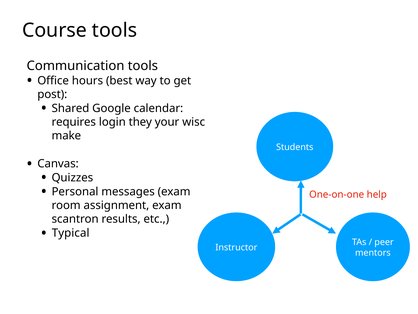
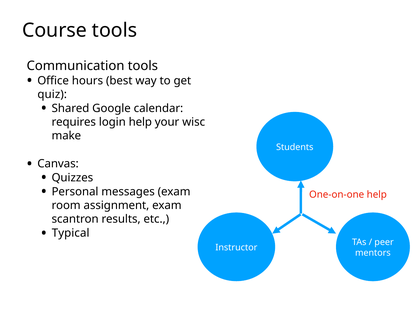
post: post -> quiz (52, 94)
login they: they -> help (140, 122)
